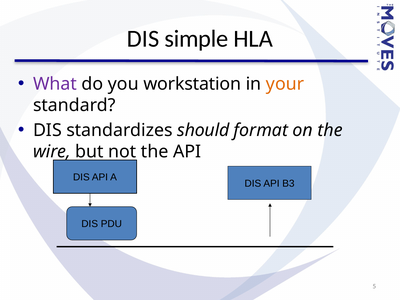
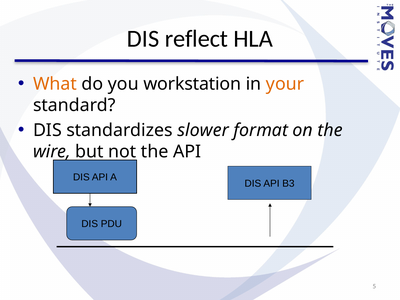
simple: simple -> reflect (196, 39)
What colour: purple -> orange (55, 84)
should: should -> slower (203, 130)
